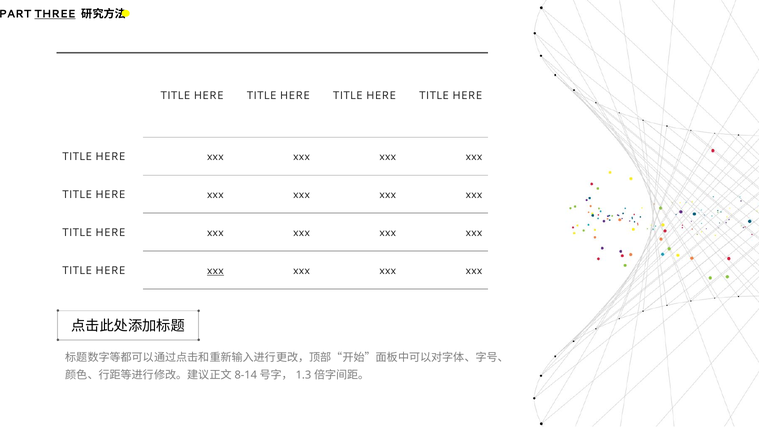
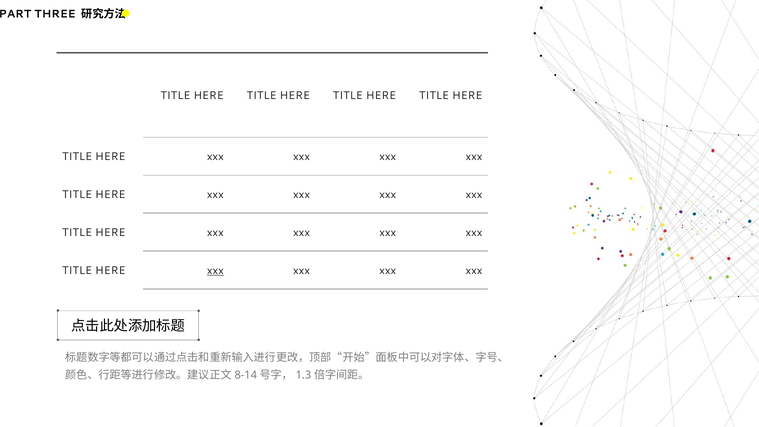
THREE underline: present -> none (55, 14)
